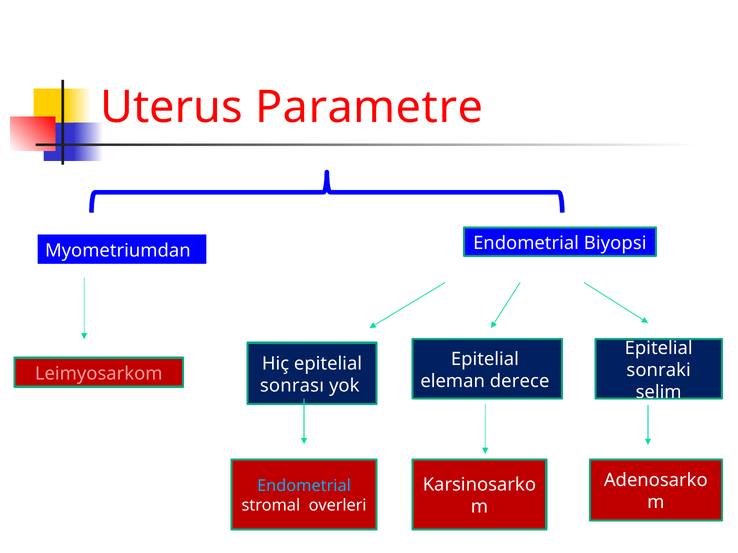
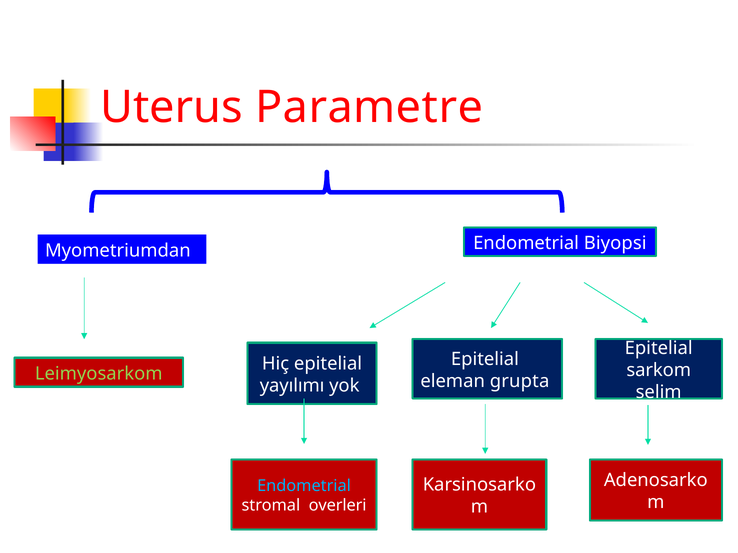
sonraki: sonraki -> sarkom (659, 370)
Leimyosarkom colour: pink -> light green (99, 374)
derece: derece -> grupta (520, 381)
sonrası: sonrası -> yayılımı (292, 386)
